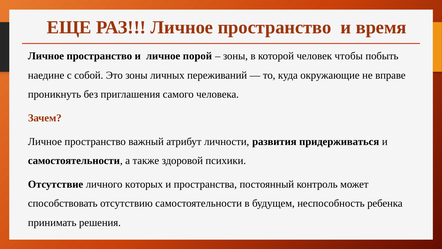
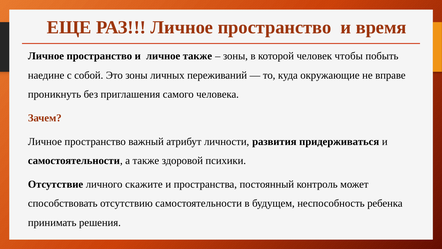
личное порой: порой -> также (197, 56)
которых: которых -> скажите (144, 184)
